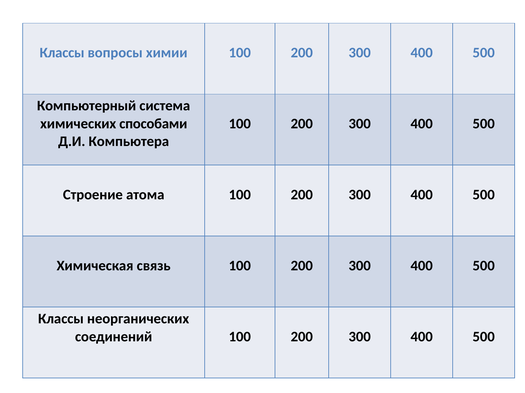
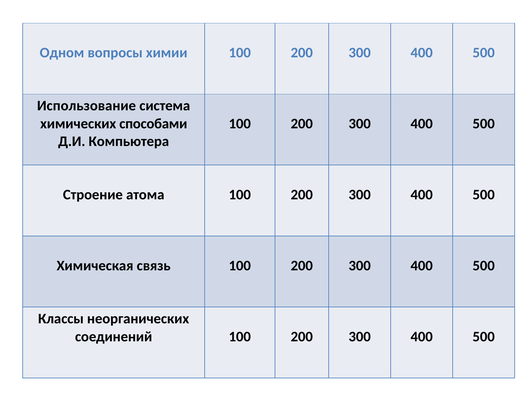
Классы: Классы -> Одном (62, 53)
Компьютерный: Компьютерный -> Использование (87, 106)
